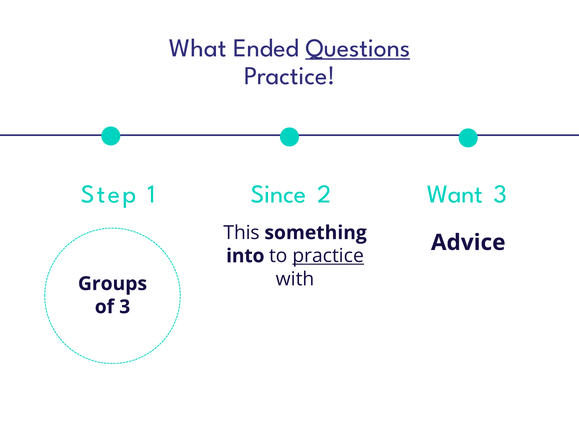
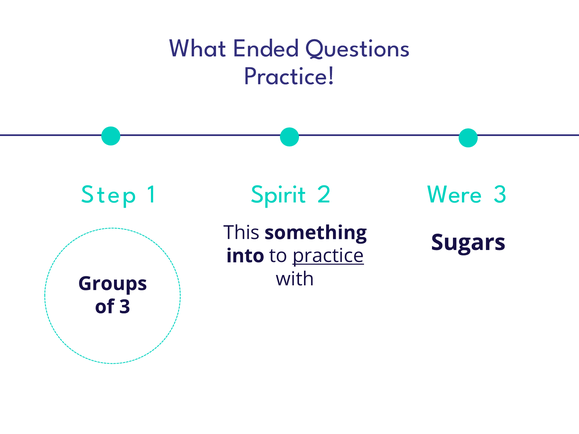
Questions underline: present -> none (358, 48)
Since: Since -> Spirit (278, 194)
Want: Want -> Were (454, 194)
Advice: Advice -> Sugars (468, 243)
